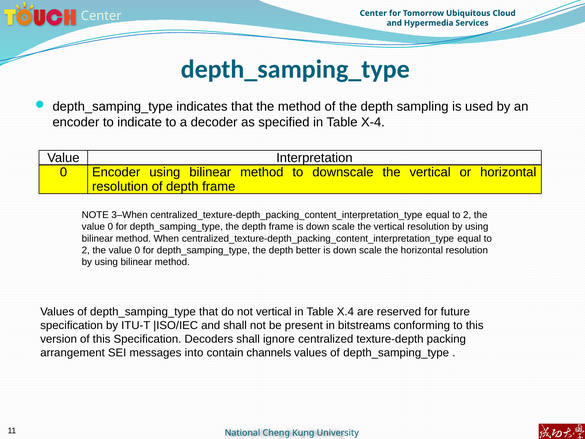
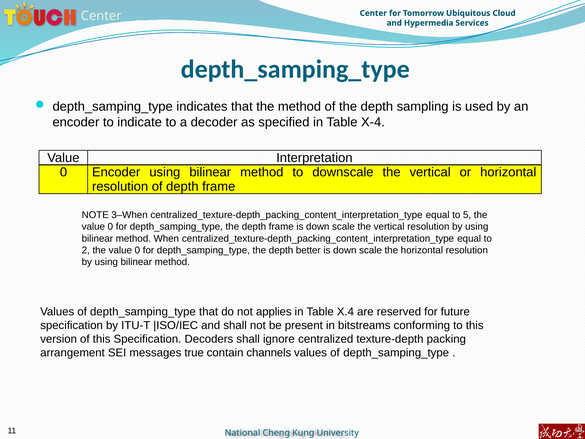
2: 2 -> 5 (467, 215)
not vertical: vertical -> applies (274, 312)
into: into -> true (194, 353)
